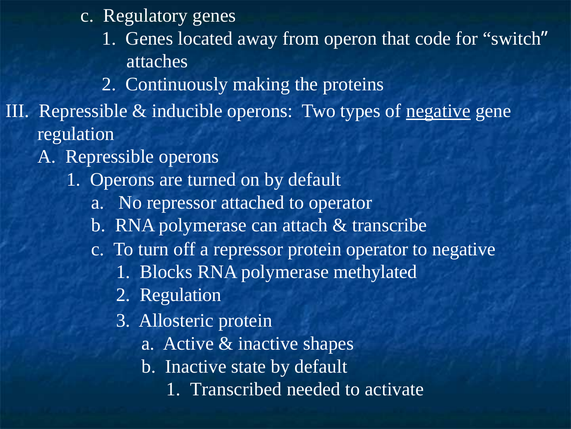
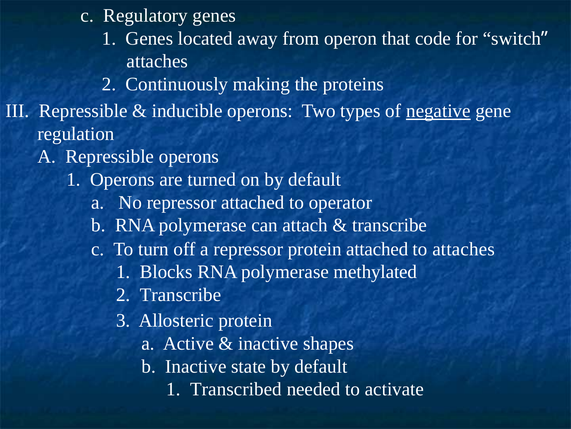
protein operator: operator -> attached (377, 249)
to negative: negative -> attaches (464, 249)
2 Regulation: Regulation -> Transcribe (180, 294)
